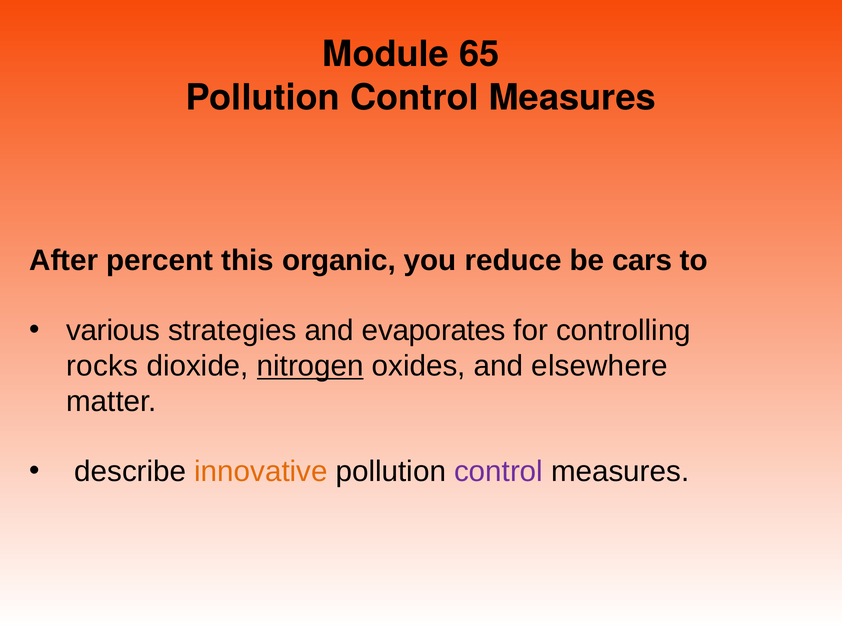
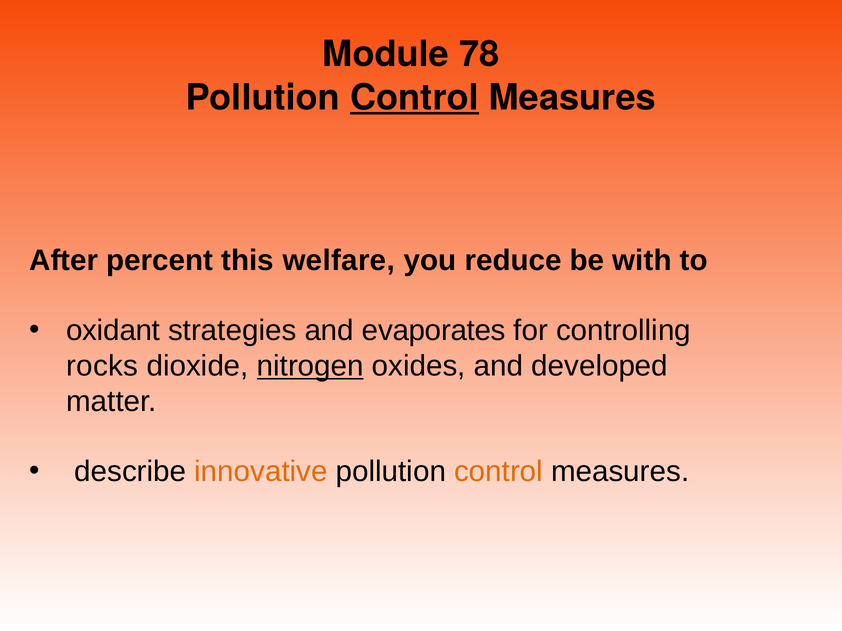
65: 65 -> 78 (479, 54)
Control underline: none -> present (414, 98)
organic: organic -> welfare (339, 261)
cars: cars -> with (642, 261)
various: various -> oxidant (113, 331)
elsewhere: elsewhere -> developed (600, 366)
control colour: purple -> orange (499, 472)
